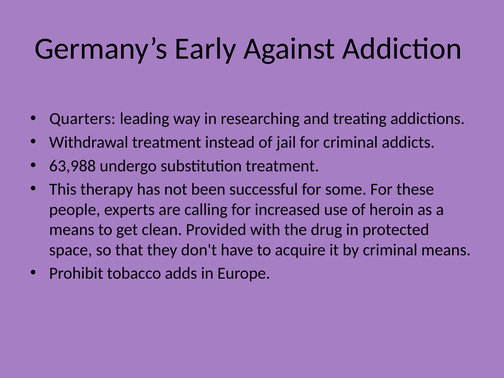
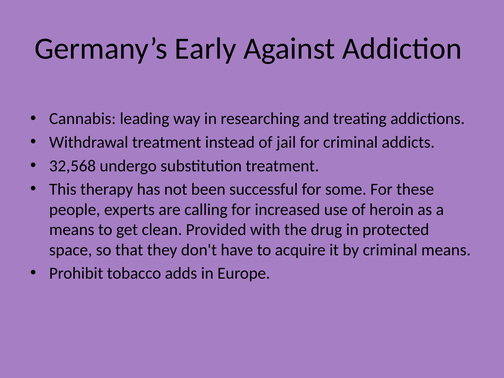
Quarters: Quarters -> Cannabis (83, 119)
63,988: 63,988 -> 32,568 (72, 166)
